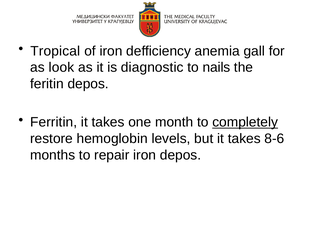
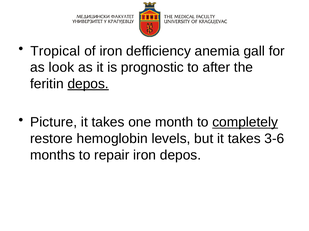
diagnostic: diagnostic -> prognostic (152, 68)
nails: nails -> after (216, 68)
depos underline: none -> present (88, 84)
Ferritin: Ferritin -> Picture (54, 123)
8-6: 8-6 -> 3-6 (274, 139)
